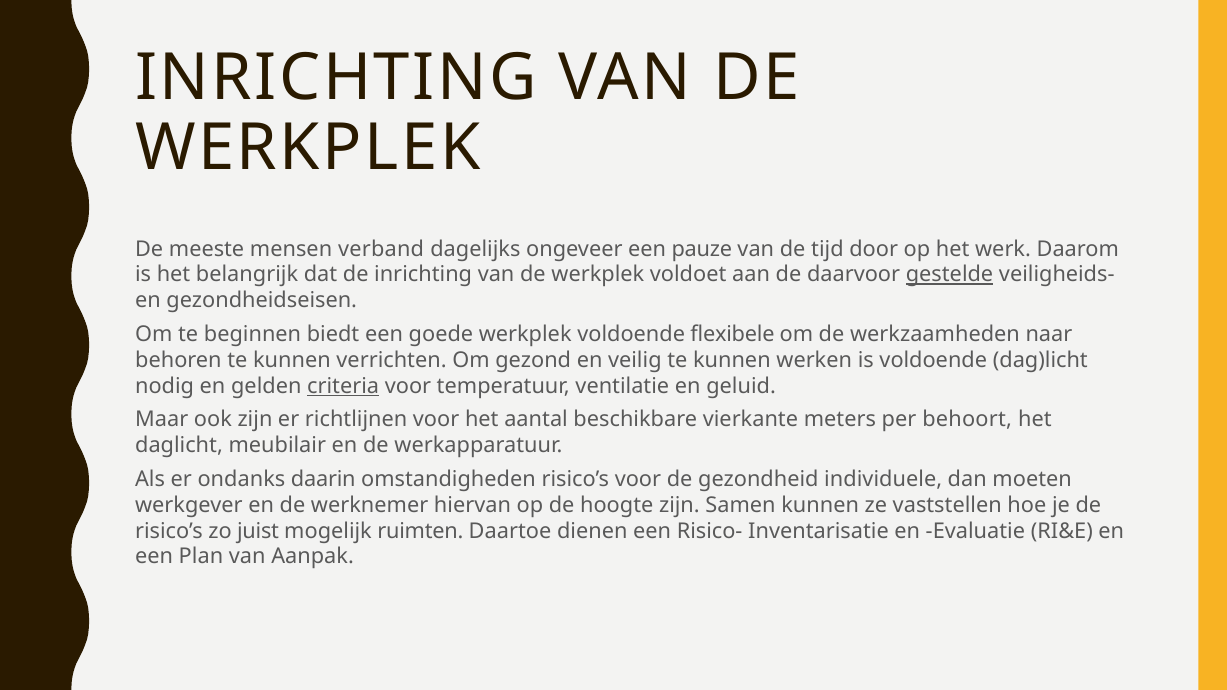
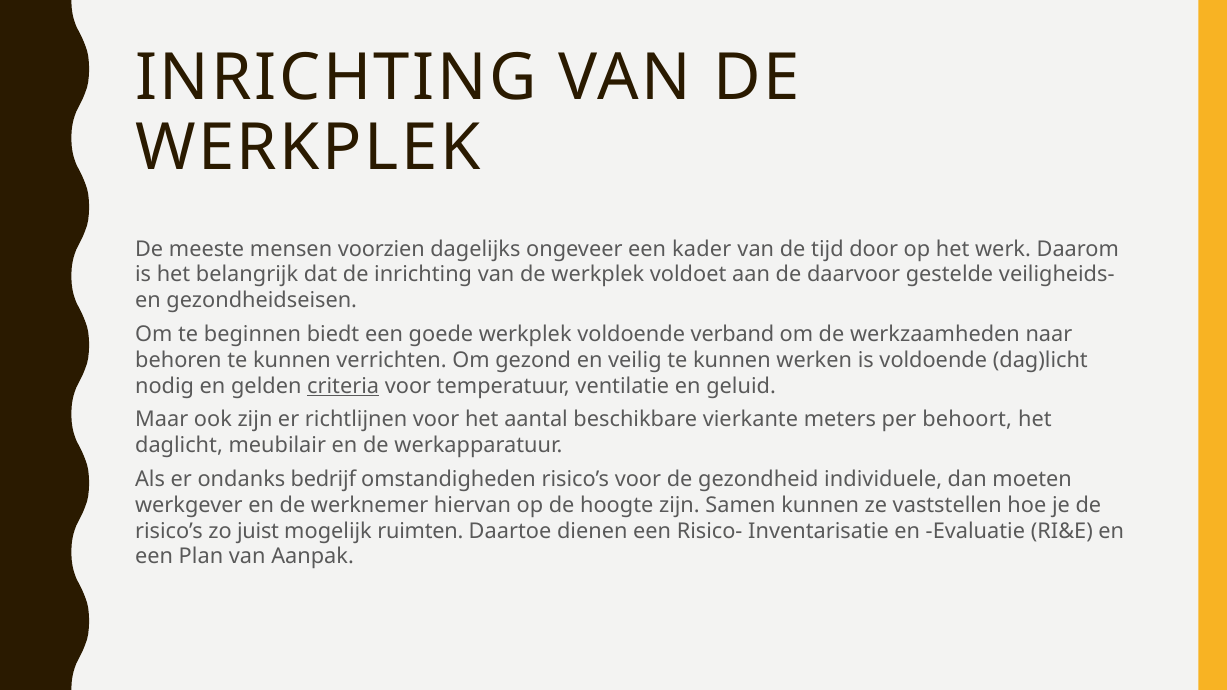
verband: verband -> voorzien (381, 249)
pauze: pauze -> kader (702, 249)
gestelde underline: present -> none (950, 275)
flexibele: flexibele -> verband (732, 334)
daarin: daarin -> bedrijf (323, 479)
